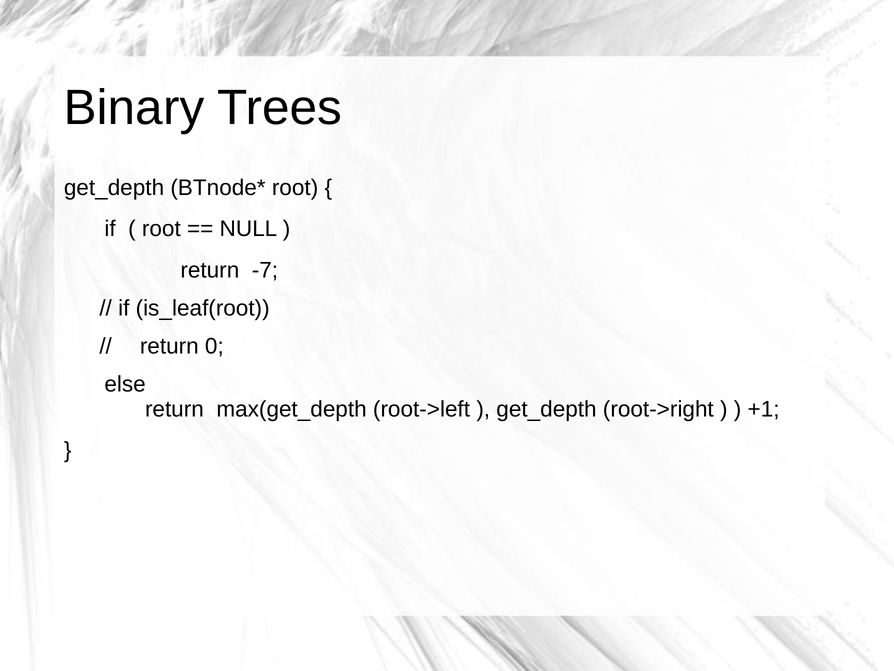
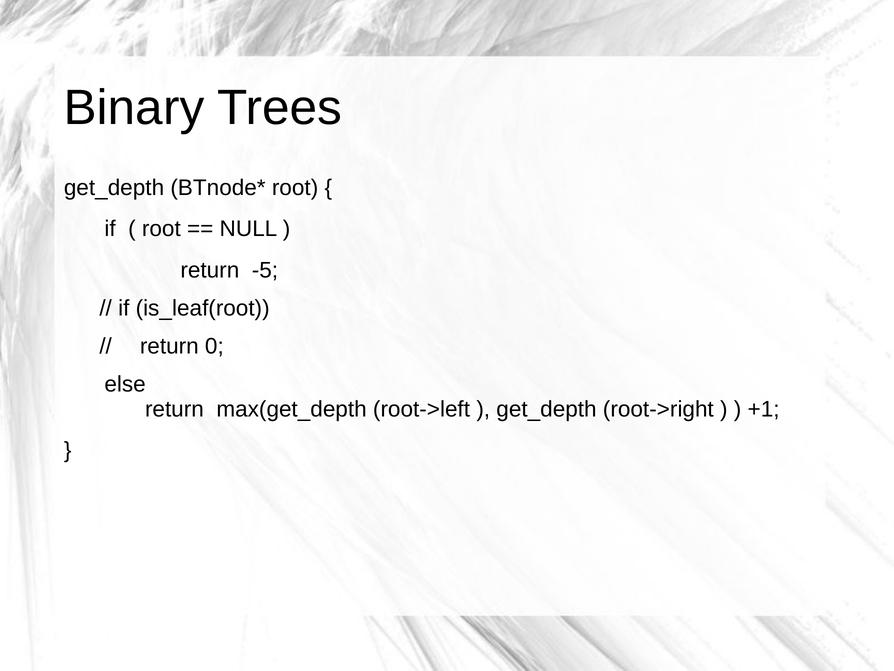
-7: -7 -> -5 (265, 270)
